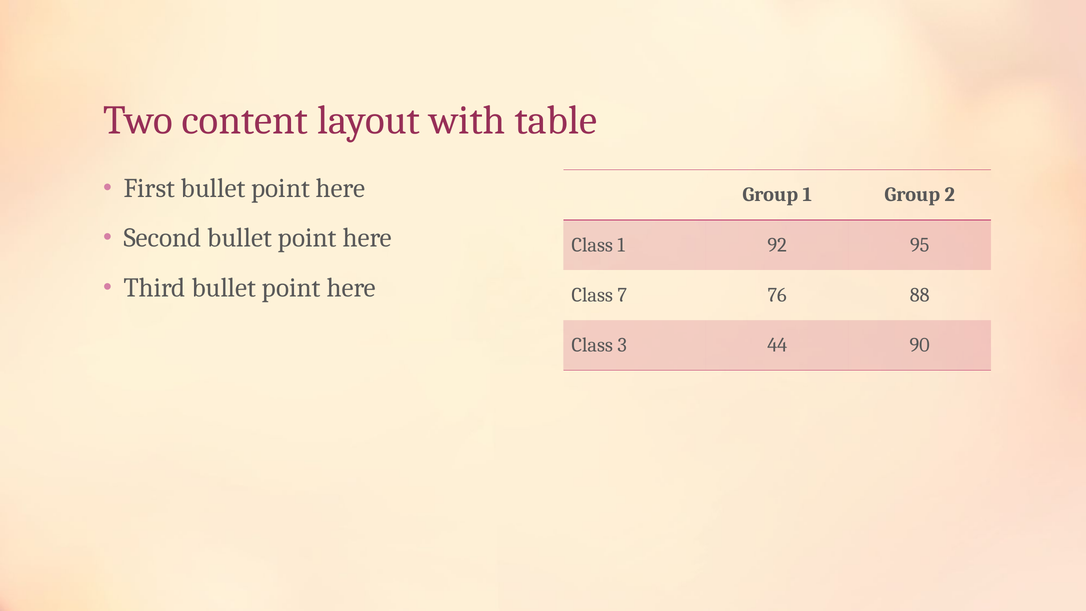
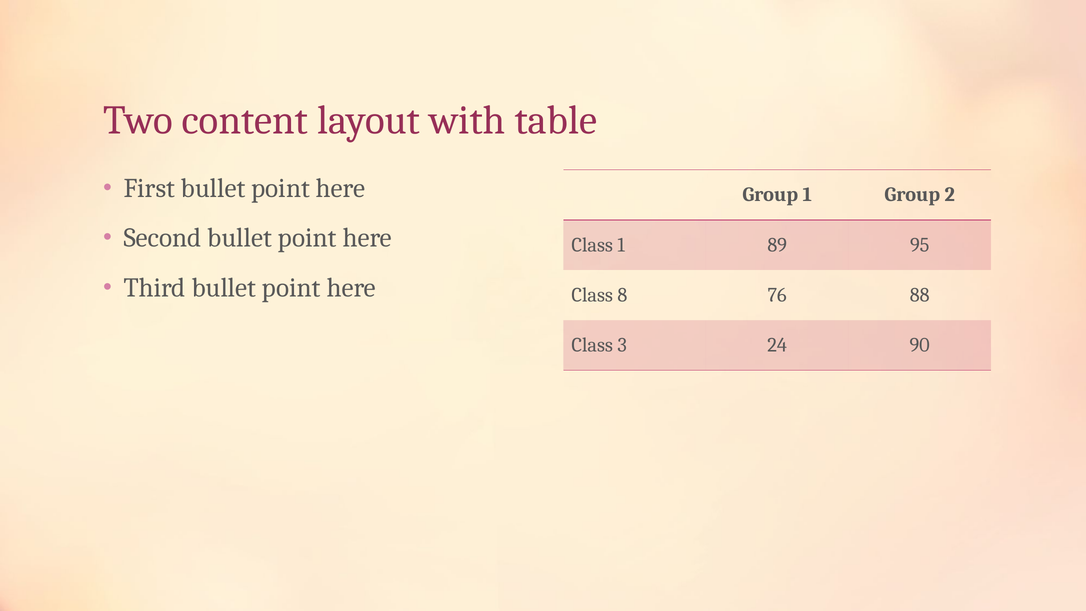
92: 92 -> 89 (777, 245)
7: 7 -> 8 (622, 295)
44: 44 -> 24 (777, 345)
